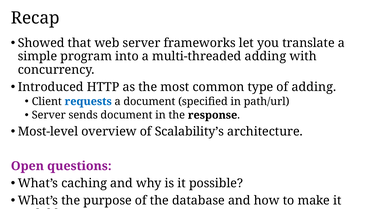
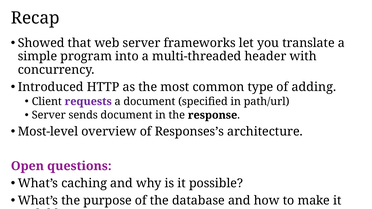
multi-threaded adding: adding -> header (265, 56)
requests colour: blue -> purple (88, 102)
Scalability’s: Scalability’s -> Responses’s (189, 132)
